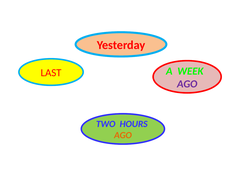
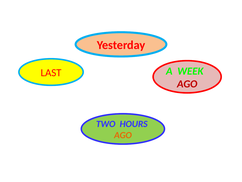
AGO colour: purple -> red (187, 84)
